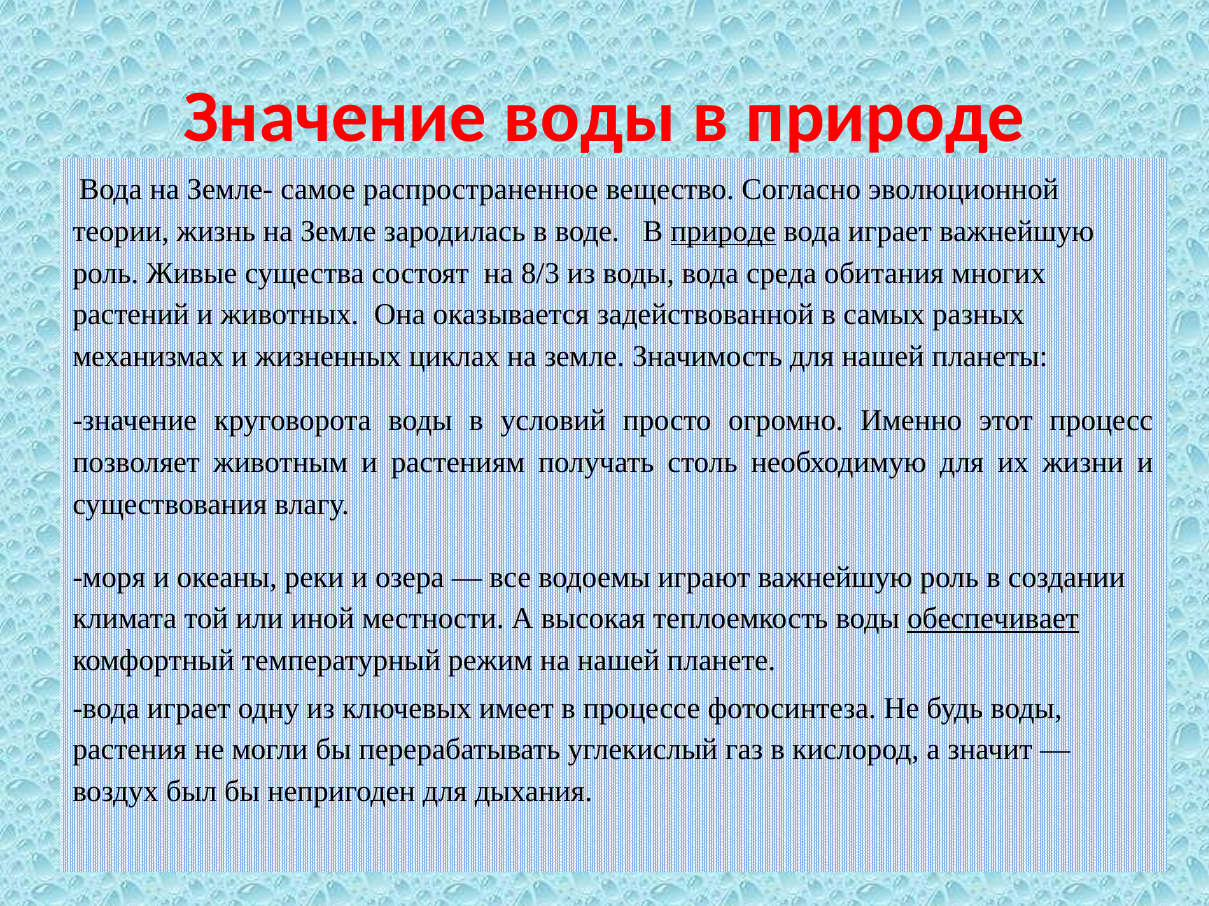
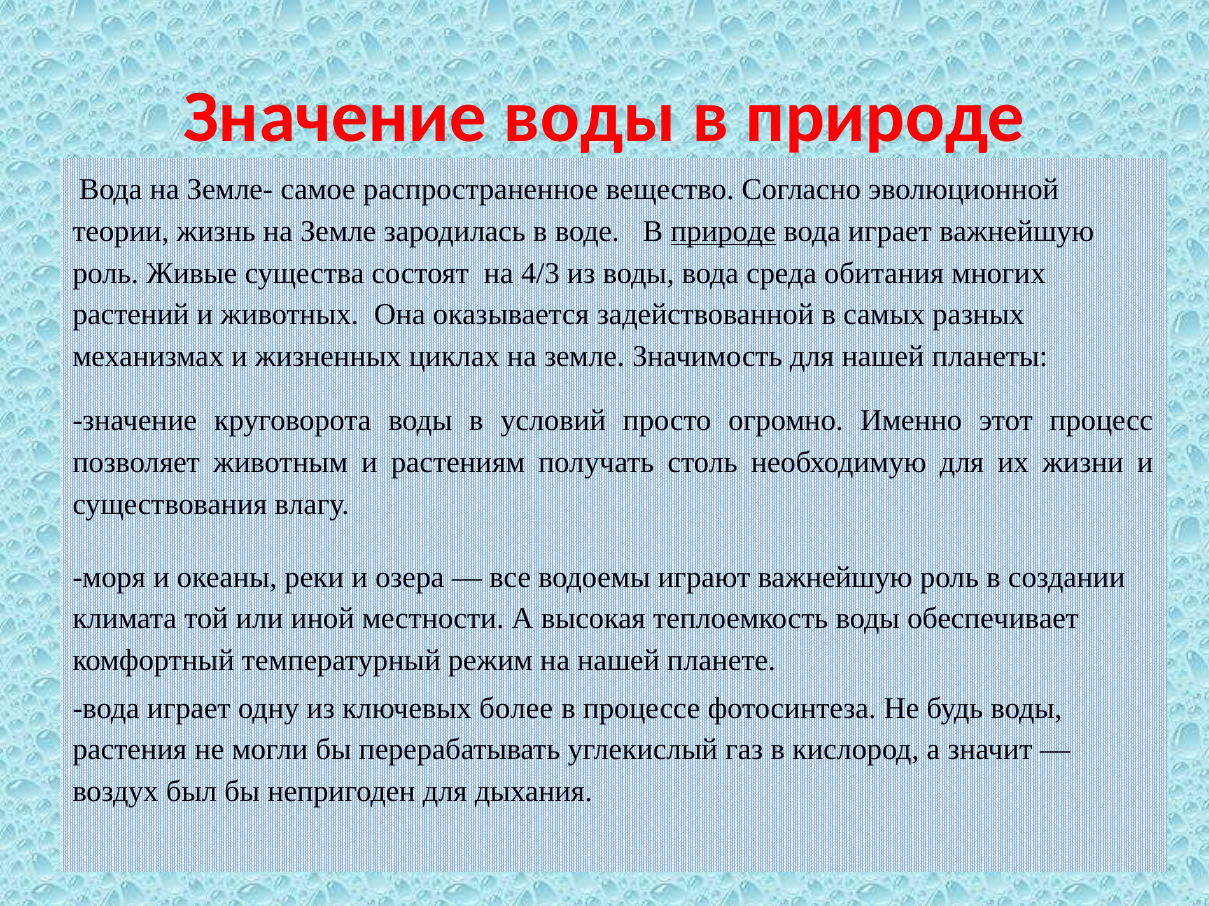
8/3: 8/3 -> 4/3 (540, 273)
обеспечивает underline: present -> none (993, 619)
имеет: имеет -> более (516, 709)
